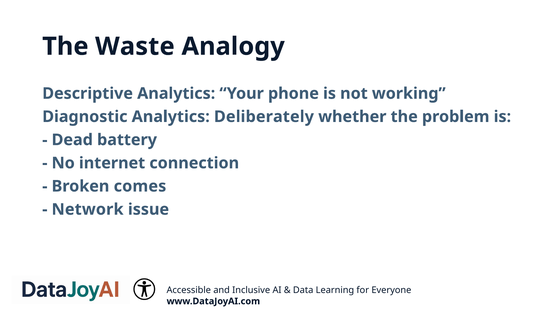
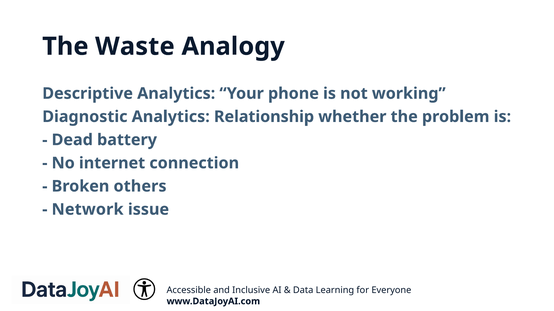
Deliberately: Deliberately -> Relationship (264, 117)
comes: comes -> others (140, 187)
